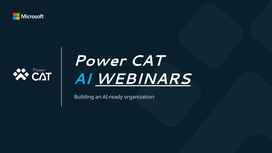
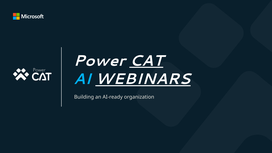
CAT underline: none -> present (146, 61)
